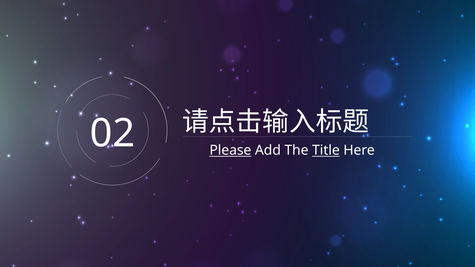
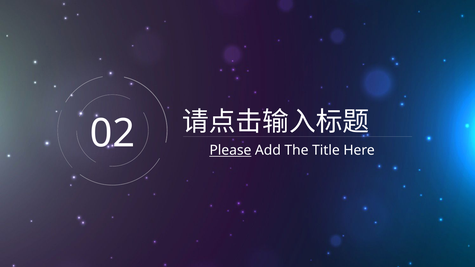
Title underline: present -> none (326, 150)
